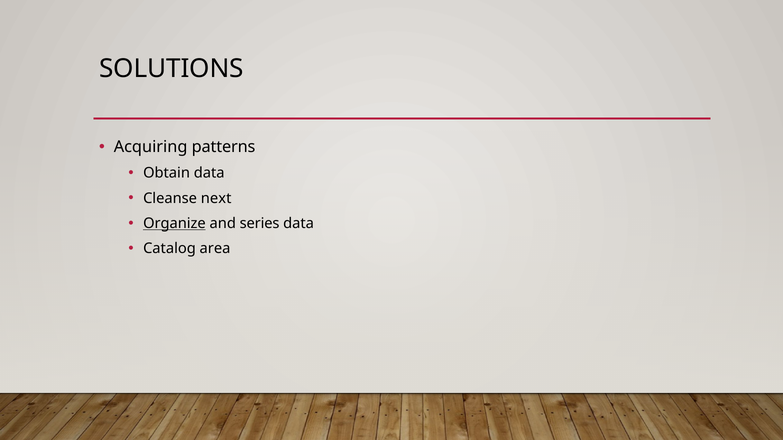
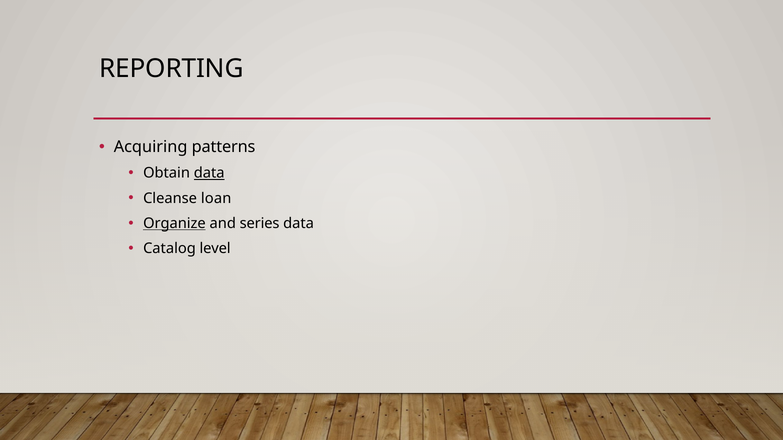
SOLUTIONS: SOLUTIONS -> REPORTING (171, 69)
data underline: none -> present (209, 173)
next: next -> loan (216, 198)
area: area -> level (215, 249)
